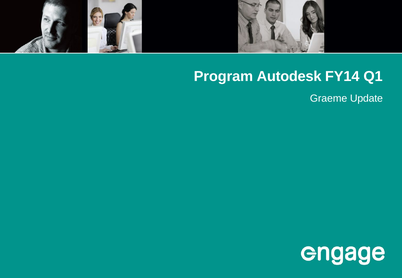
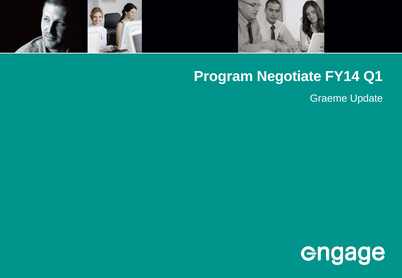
Autodesk: Autodesk -> Negotiate (289, 76)
